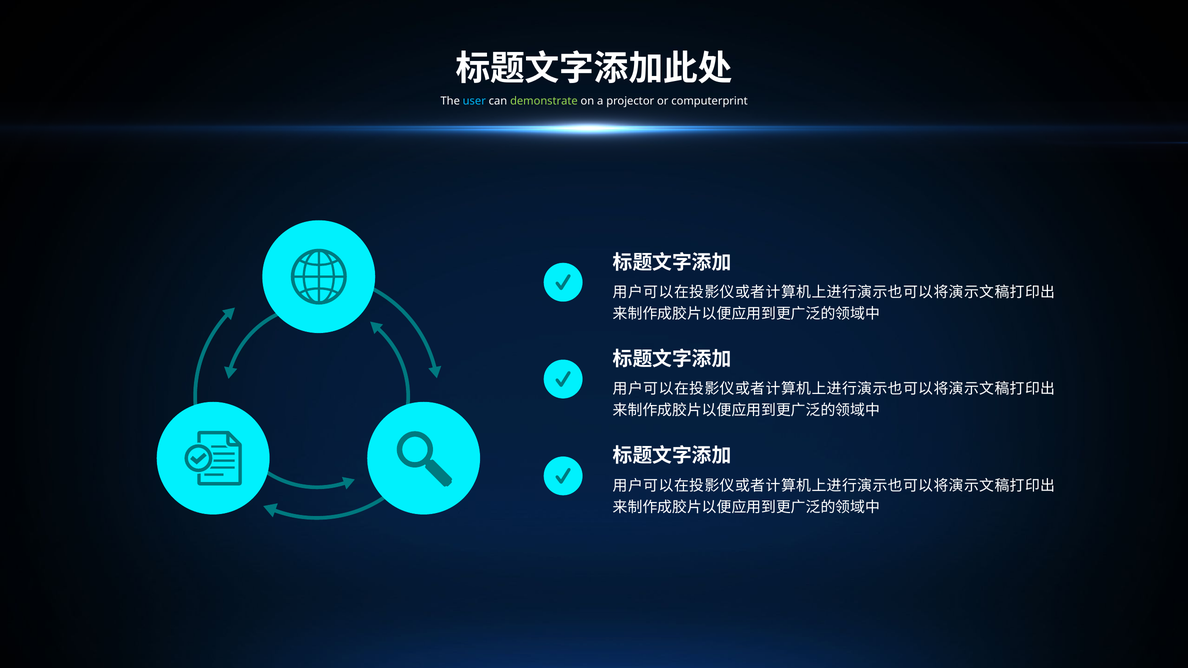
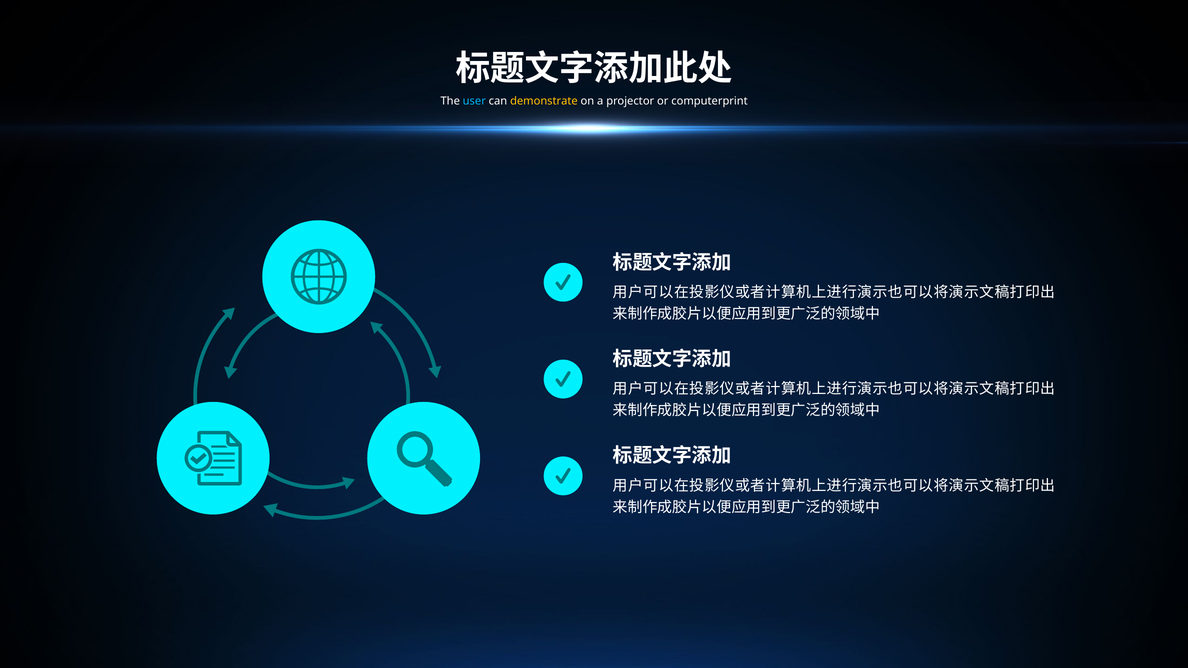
demonstrate colour: light green -> yellow (544, 101)
